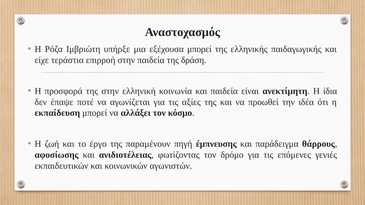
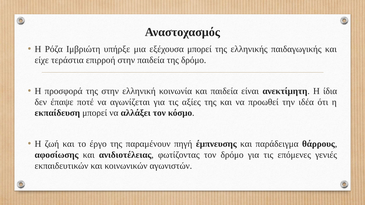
της δράση: δράση -> δρόμο (194, 60)
